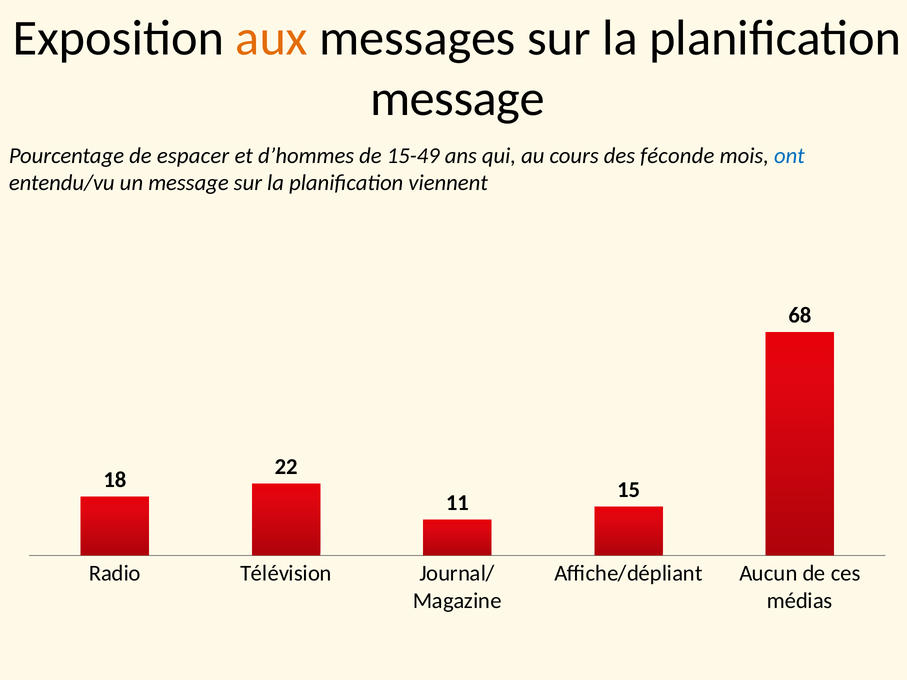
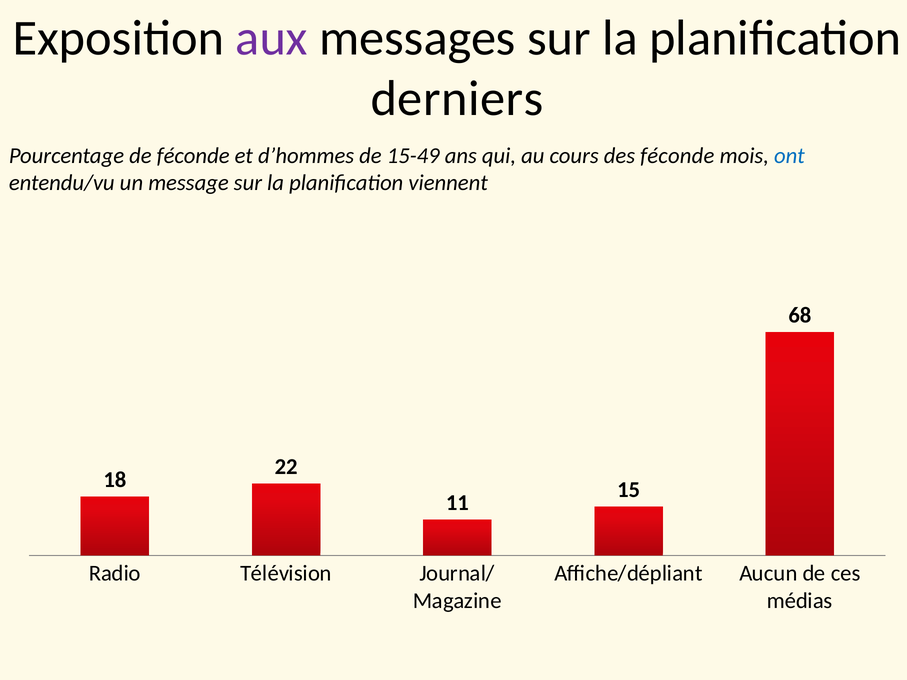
aux colour: orange -> purple (272, 38)
message: message -> derniers (457, 99)
de espacer: espacer -> féconde (193, 156)
